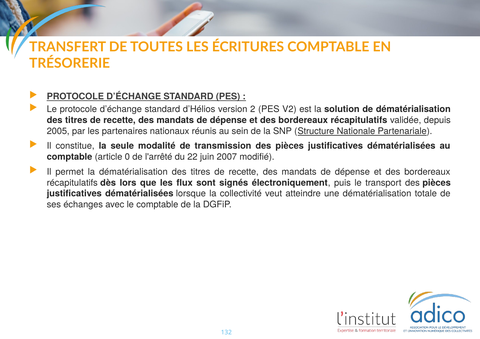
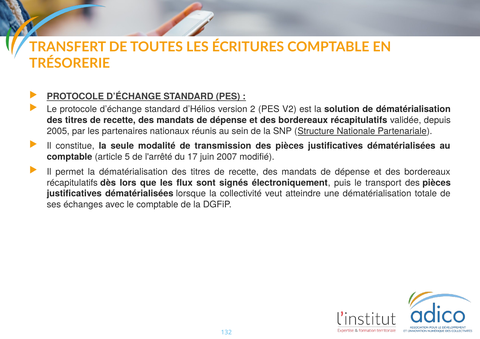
0: 0 -> 5 (127, 157)
22: 22 -> 17 (192, 157)
